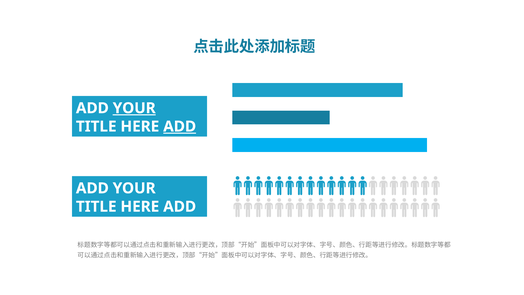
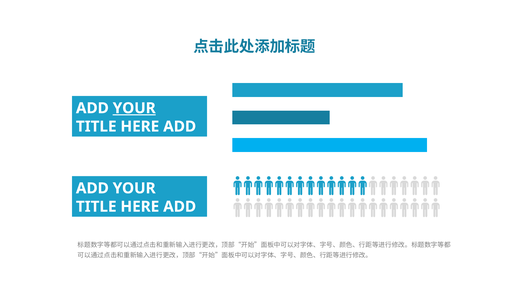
ADD underline: present -> none (180, 126)
